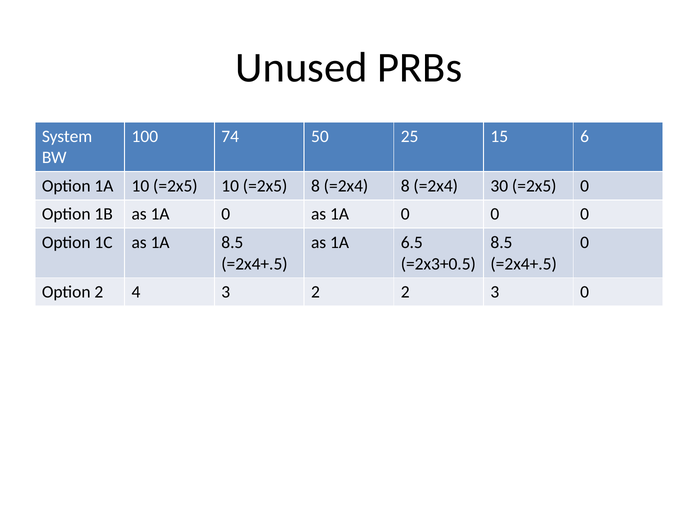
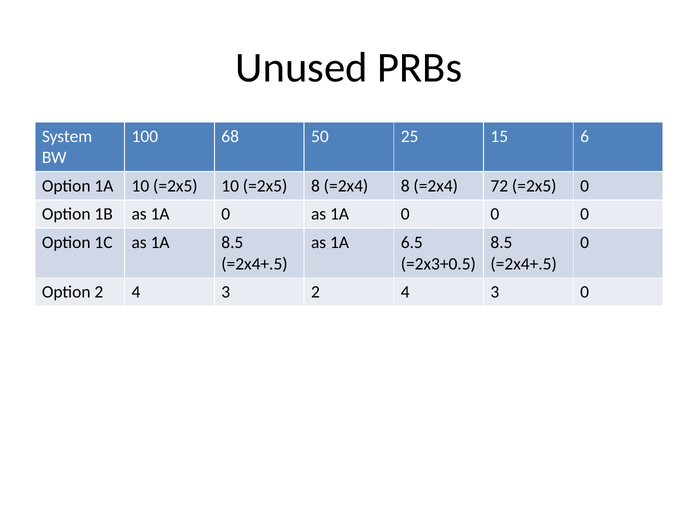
74: 74 -> 68 (230, 137)
30: 30 -> 72 (499, 186)
3 2 2: 2 -> 4 (405, 292)
